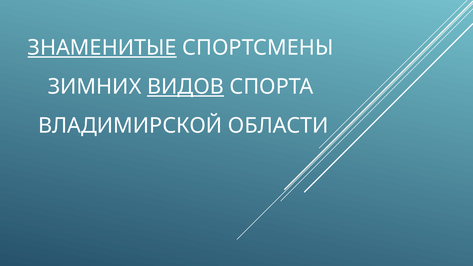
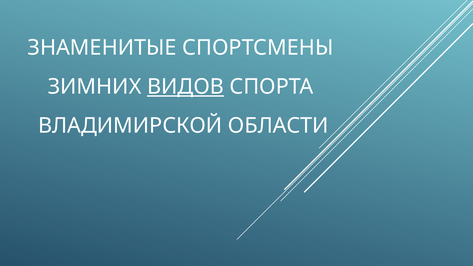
ЗНАМЕНИТЫЕ underline: present -> none (102, 48)
